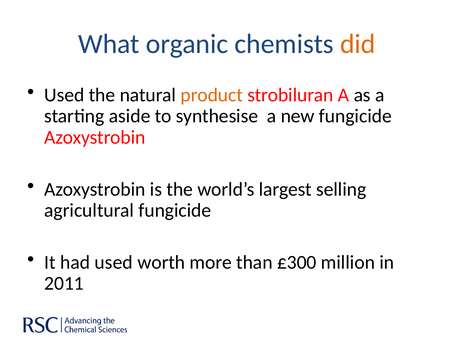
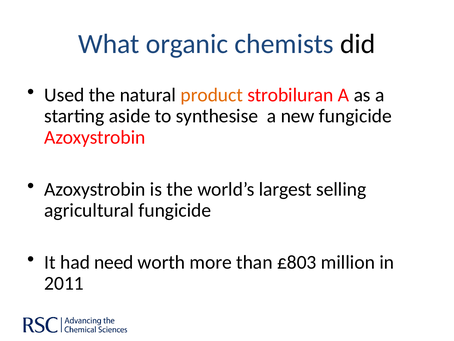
did colour: orange -> black (358, 44)
had used: used -> need (114, 262)
£300: £300 -> £803 (297, 262)
